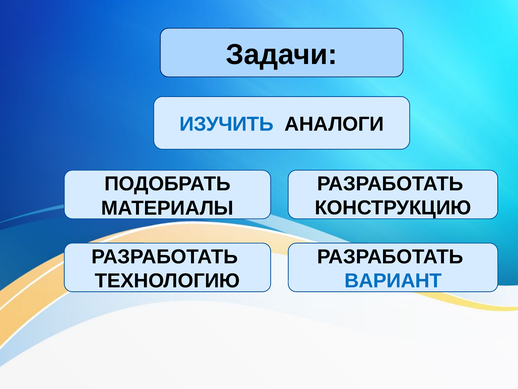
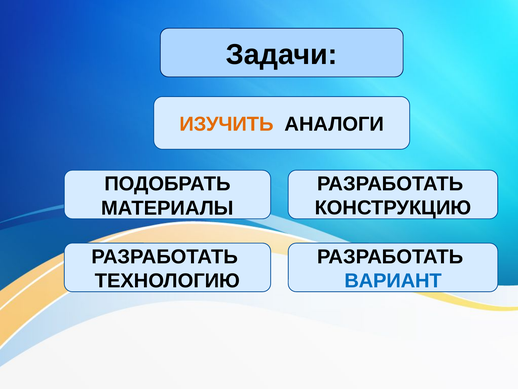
ИЗУЧИТЬ colour: blue -> orange (226, 124)
